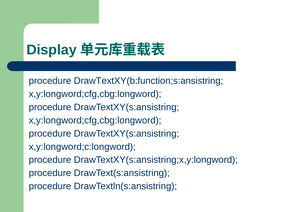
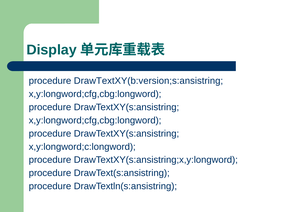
DrawTextXY(b:function;s:ansistring: DrawTextXY(b:function;s:ansistring -> DrawTextXY(b:version;s:ansistring (148, 81)
